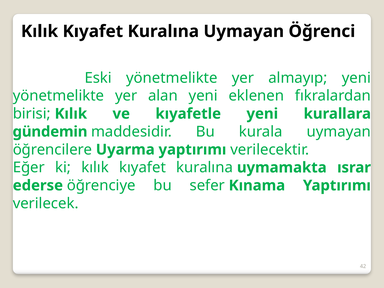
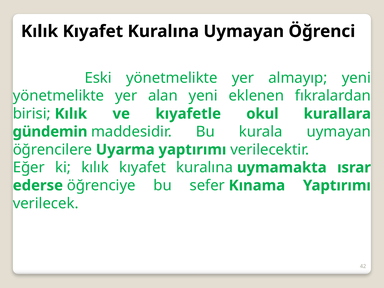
kıyafetle yeni: yeni -> okul (262, 114)
